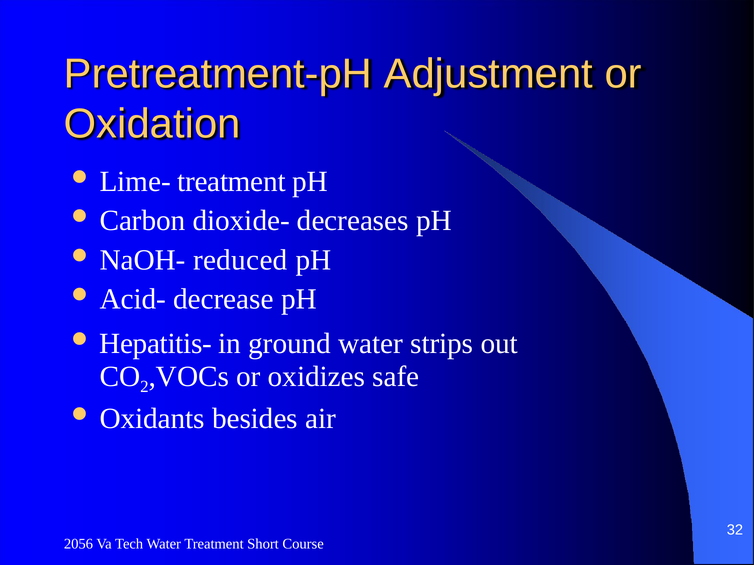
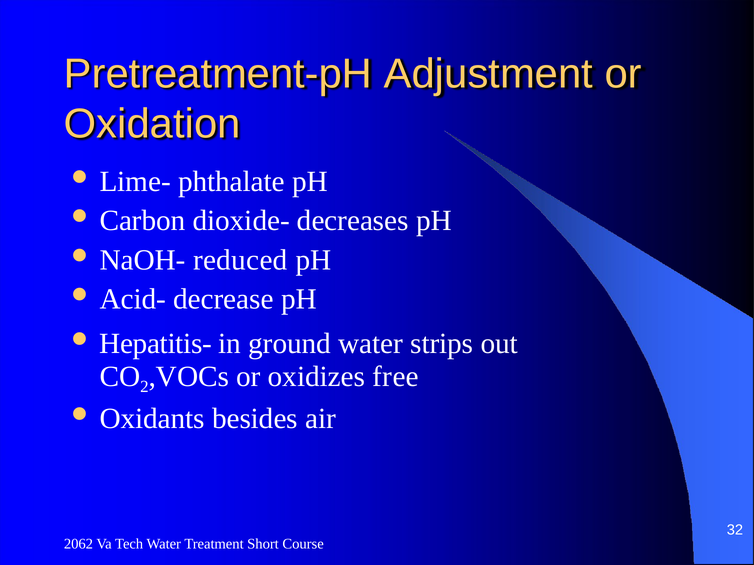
Lime- treatment: treatment -> phthalate (231, 182)
safe: safe -> free (396, 377)
2056: 2056 -> 2062 (78, 544)
